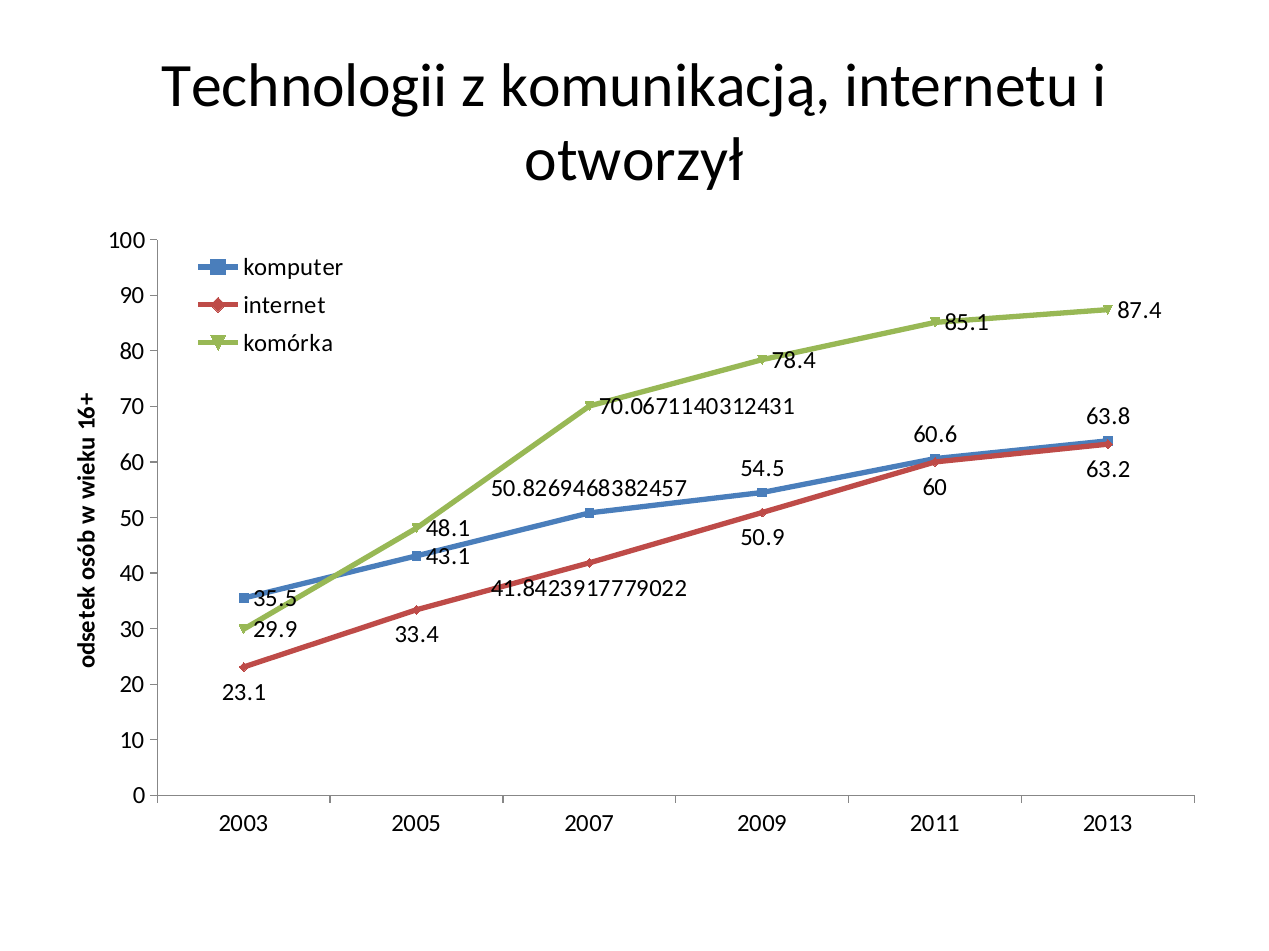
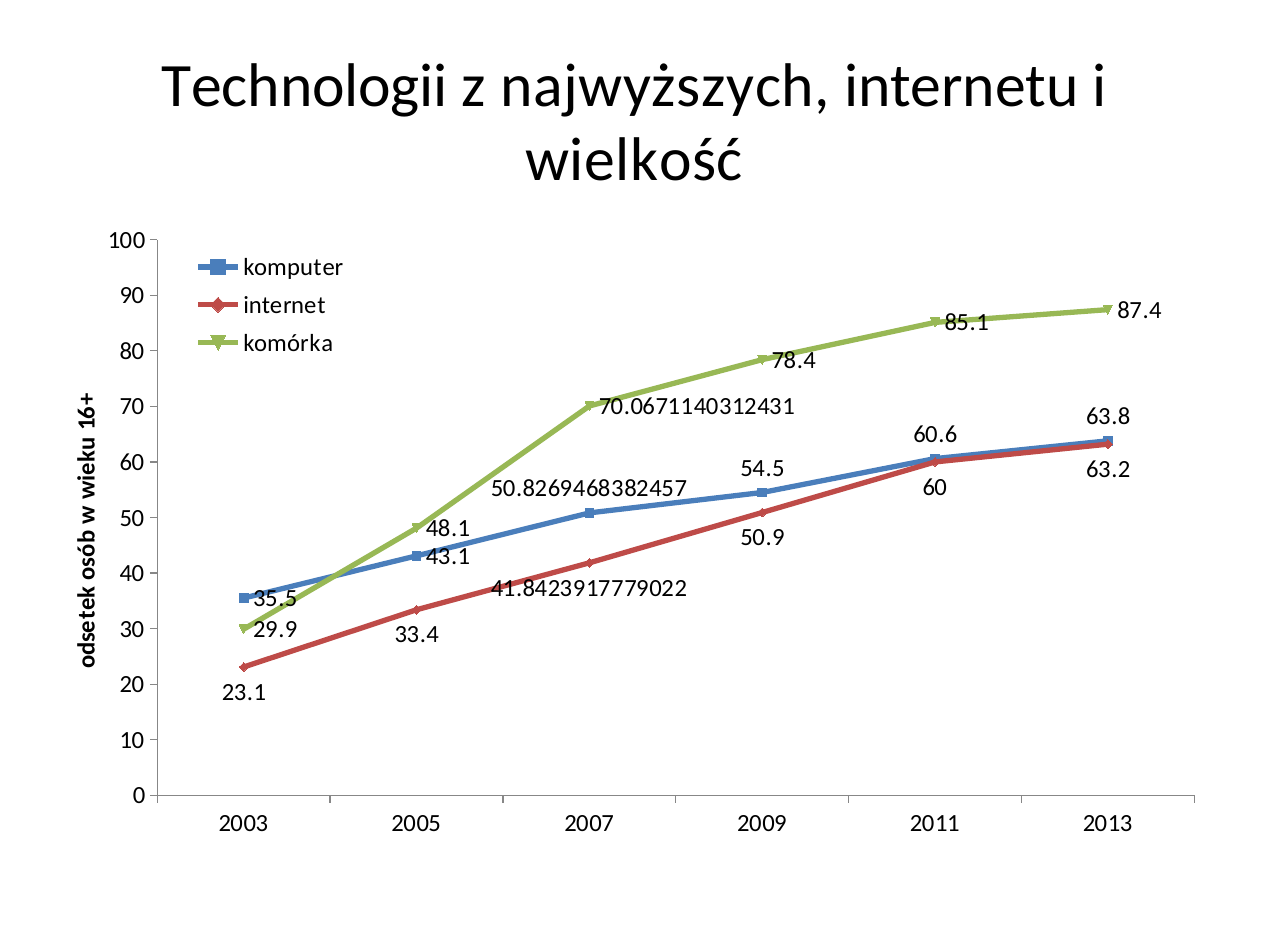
komunikacją: komunikacją -> najwyższych (665, 86)
otworzył: otworzył -> wielkość (634, 160)
